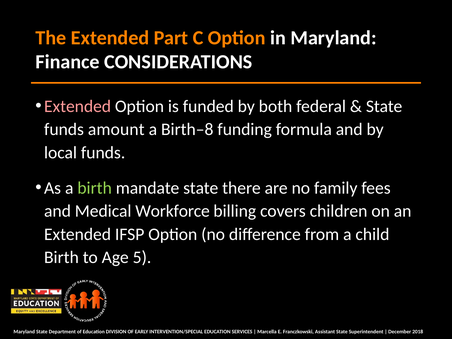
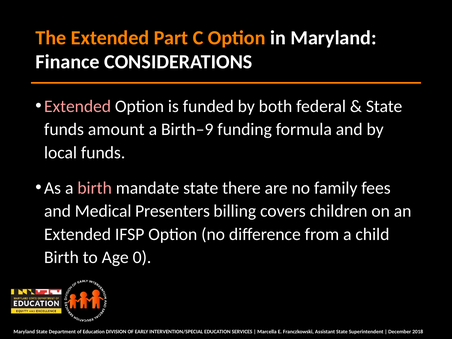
Birth–8: Birth–8 -> Birth–9 (187, 129)
birth colour: light green -> pink (95, 188)
Workforce: Workforce -> Presenters (173, 211)
5: 5 -> 0 (142, 257)
